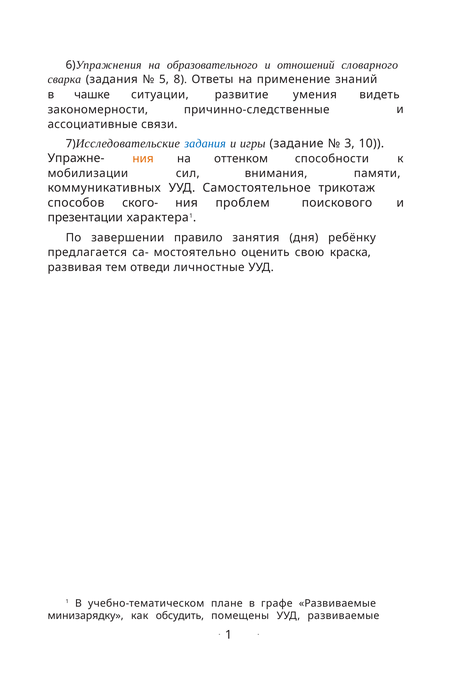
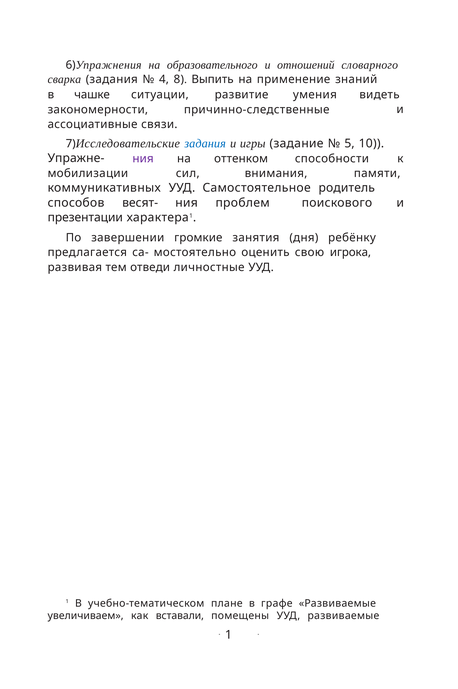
5: 5 -> 4 (164, 79)
Ответы: Ответы -> Выпить (213, 79)
3: 3 -> 5 (350, 143)
ния colour: orange -> purple (143, 158)
трикотаж: трикотаж -> родитель (347, 188)
ского-: ского- -> весят- (140, 203)
правило: правило -> громкие (198, 237)
краска: краска -> игрока (350, 252)
минизарядку: минизарядку -> увеличиваем (86, 615)
обсудить: обсудить -> вставали (180, 615)
